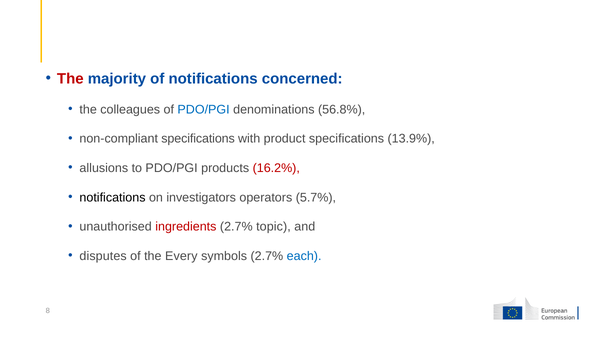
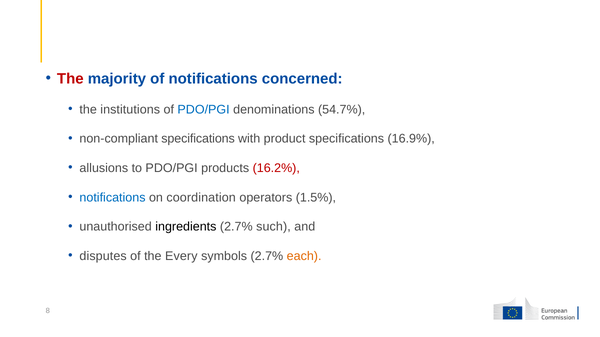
colleagues: colleagues -> institutions (130, 110)
56.8%: 56.8% -> 54.7% (342, 110)
13.9%: 13.9% -> 16.9% (411, 139)
notifications colour: black -> blue (113, 198)
investigators: investigators -> coordination (201, 198)
5.7%: 5.7% -> 1.5% (316, 198)
ingredients colour: red -> black (186, 227)
topic: topic -> such (273, 227)
each colour: blue -> orange (304, 256)
